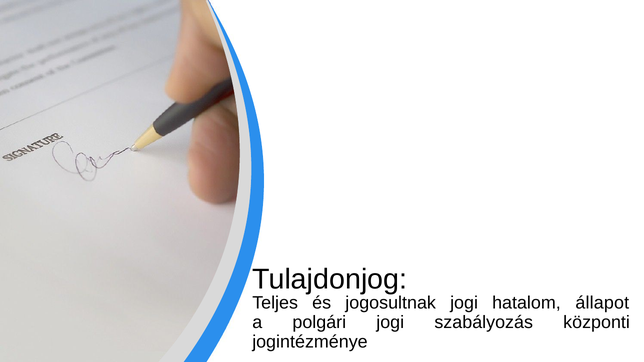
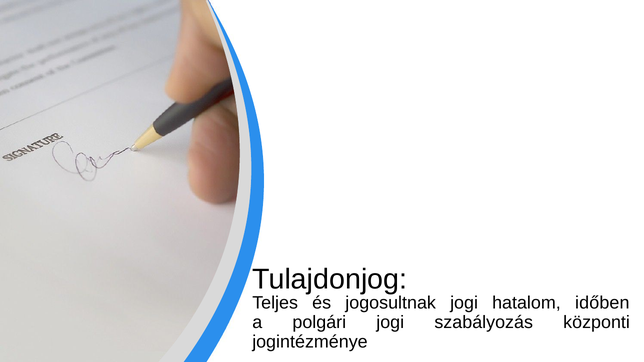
állapot: állapot -> időben (602, 303)
